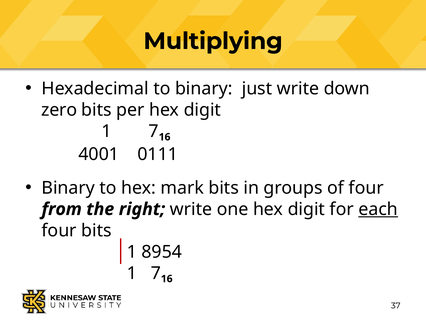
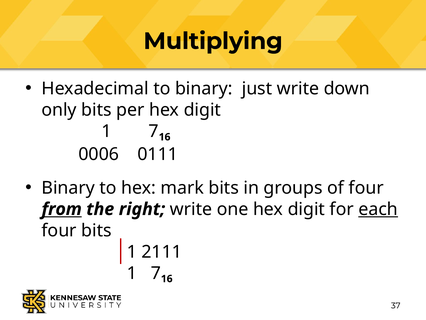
zero: zero -> only (59, 110)
4001: 4001 -> 0006 (99, 154)
from underline: none -> present (62, 209)
8954: 8954 -> 2111 (162, 251)
